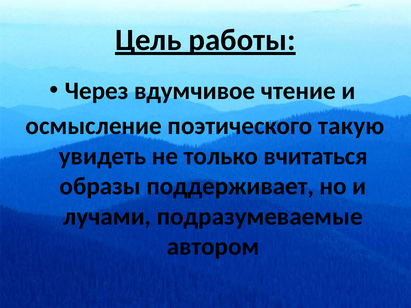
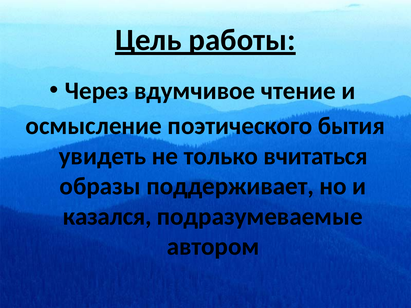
такую: такую -> бытия (351, 126)
лучами: лучами -> казался (107, 217)
